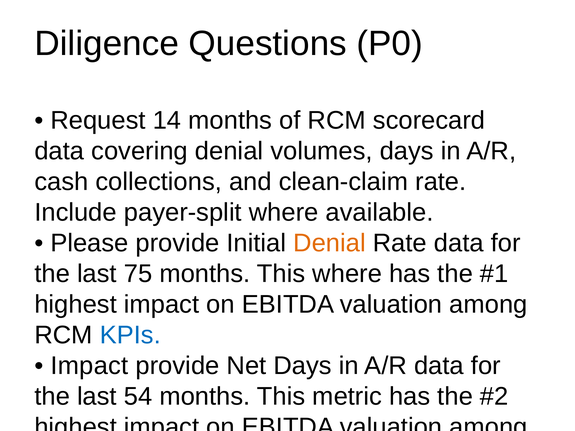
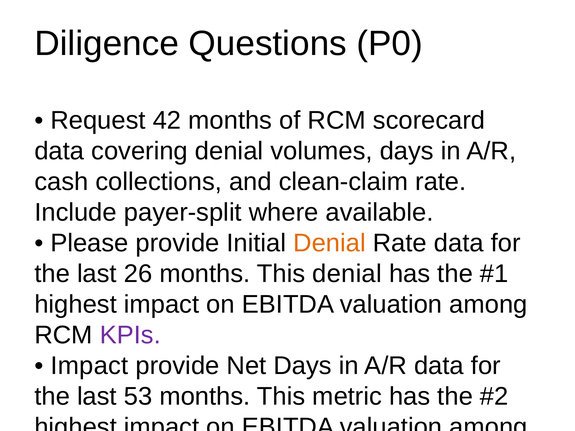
14: 14 -> 42 (167, 121)
75: 75 -> 26 (138, 274)
This where: where -> denial (347, 274)
KPIs colour: blue -> purple (130, 335)
54: 54 -> 53 (138, 397)
